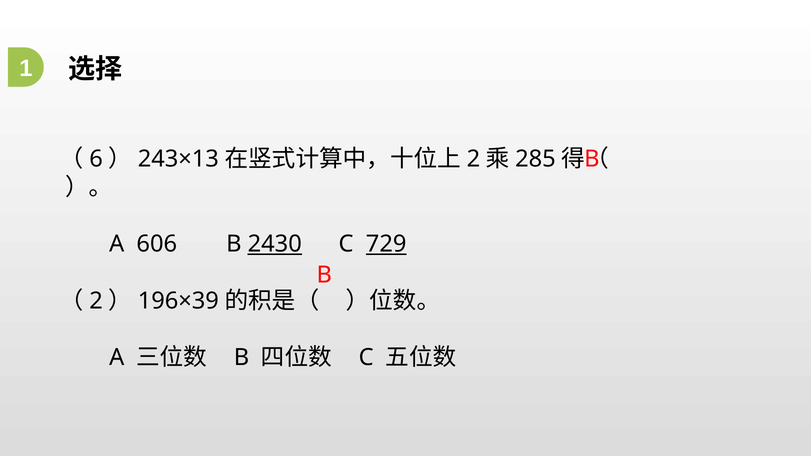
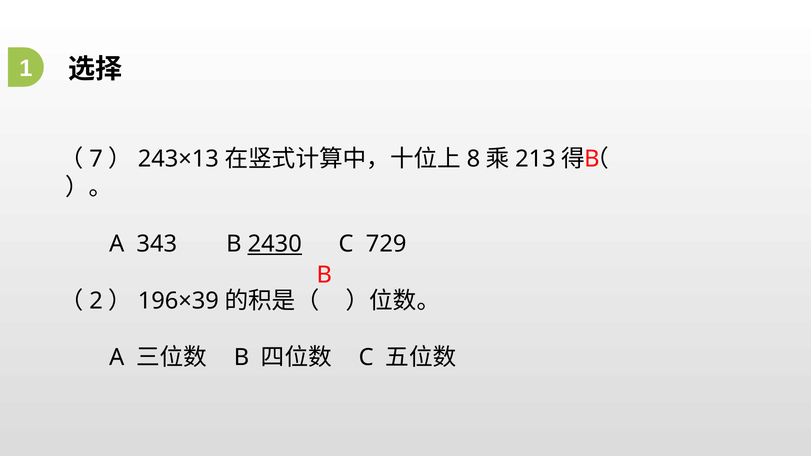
6: 6 -> 7 (96, 159)
2: 2 -> 8 (473, 159)
285: 285 -> 213 (535, 159)
606: 606 -> 343 (157, 244)
729 underline: present -> none (386, 244)
